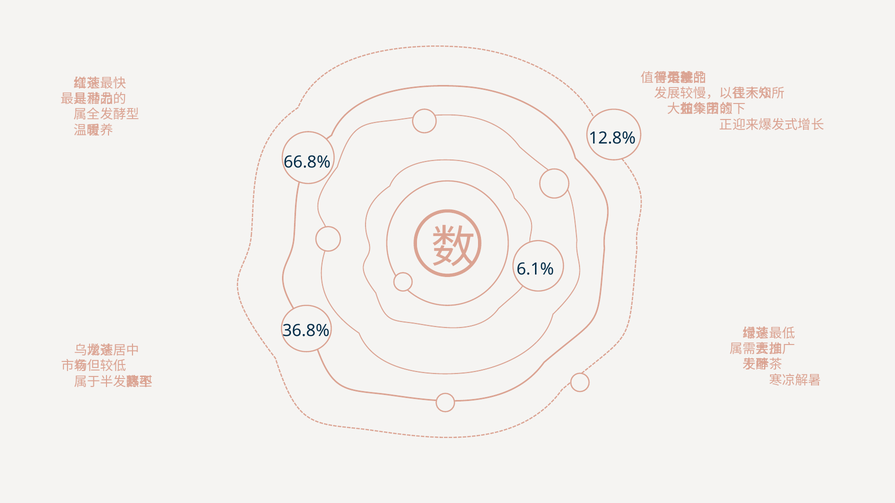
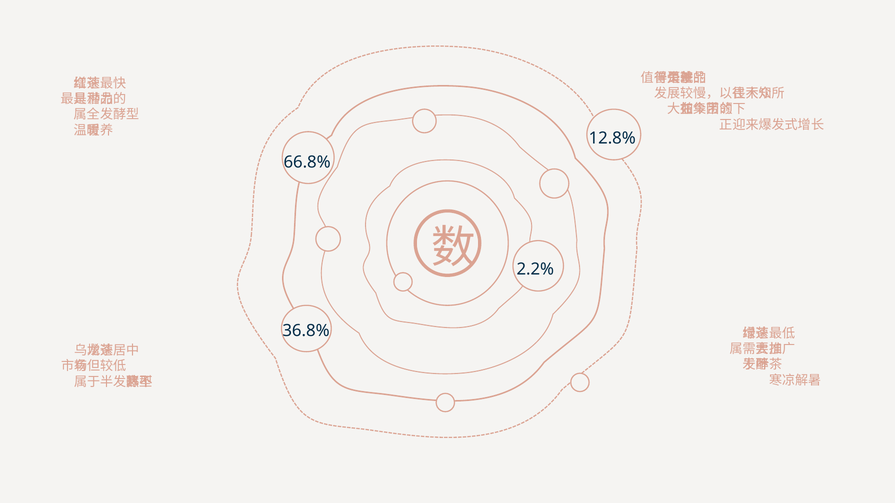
6.1%: 6.1% -> 2.2% (535, 270)
